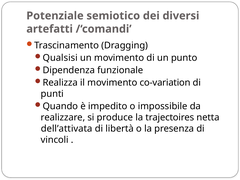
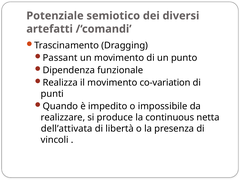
Qualsisi: Qualsisi -> Passant (60, 58)
trajectoires: trajectoires -> continuous (170, 117)
